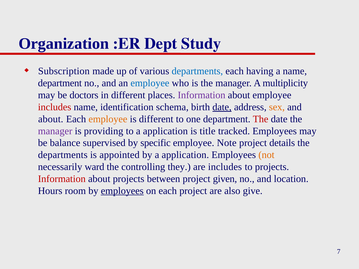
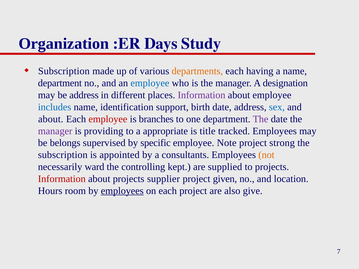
Dept: Dept -> Days (161, 44)
departments colour: blue -> orange (197, 71)
multiplicity: multiplicity -> designation (285, 83)
be doctors: doctors -> address (84, 95)
includes colour: red -> blue (55, 107)
schema: schema -> support (172, 107)
date underline: present -> none (222, 107)
sex colour: orange -> blue (277, 107)
employee colour: orange -> red (108, 119)
is different: different -> branches (156, 119)
The colour: red -> purple (261, 119)
to a application: application -> appropriate (165, 131)
balance: balance -> belongs (65, 143)
details: details -> strong (282, 143)
departments: departments -> subscription (63, 155)
by a application: application -> consultants (185, 155)
they: they -> kept (179, 167)
are includes: includes -> supplied (225, 167)
between: between -> supplier (163, 179)
